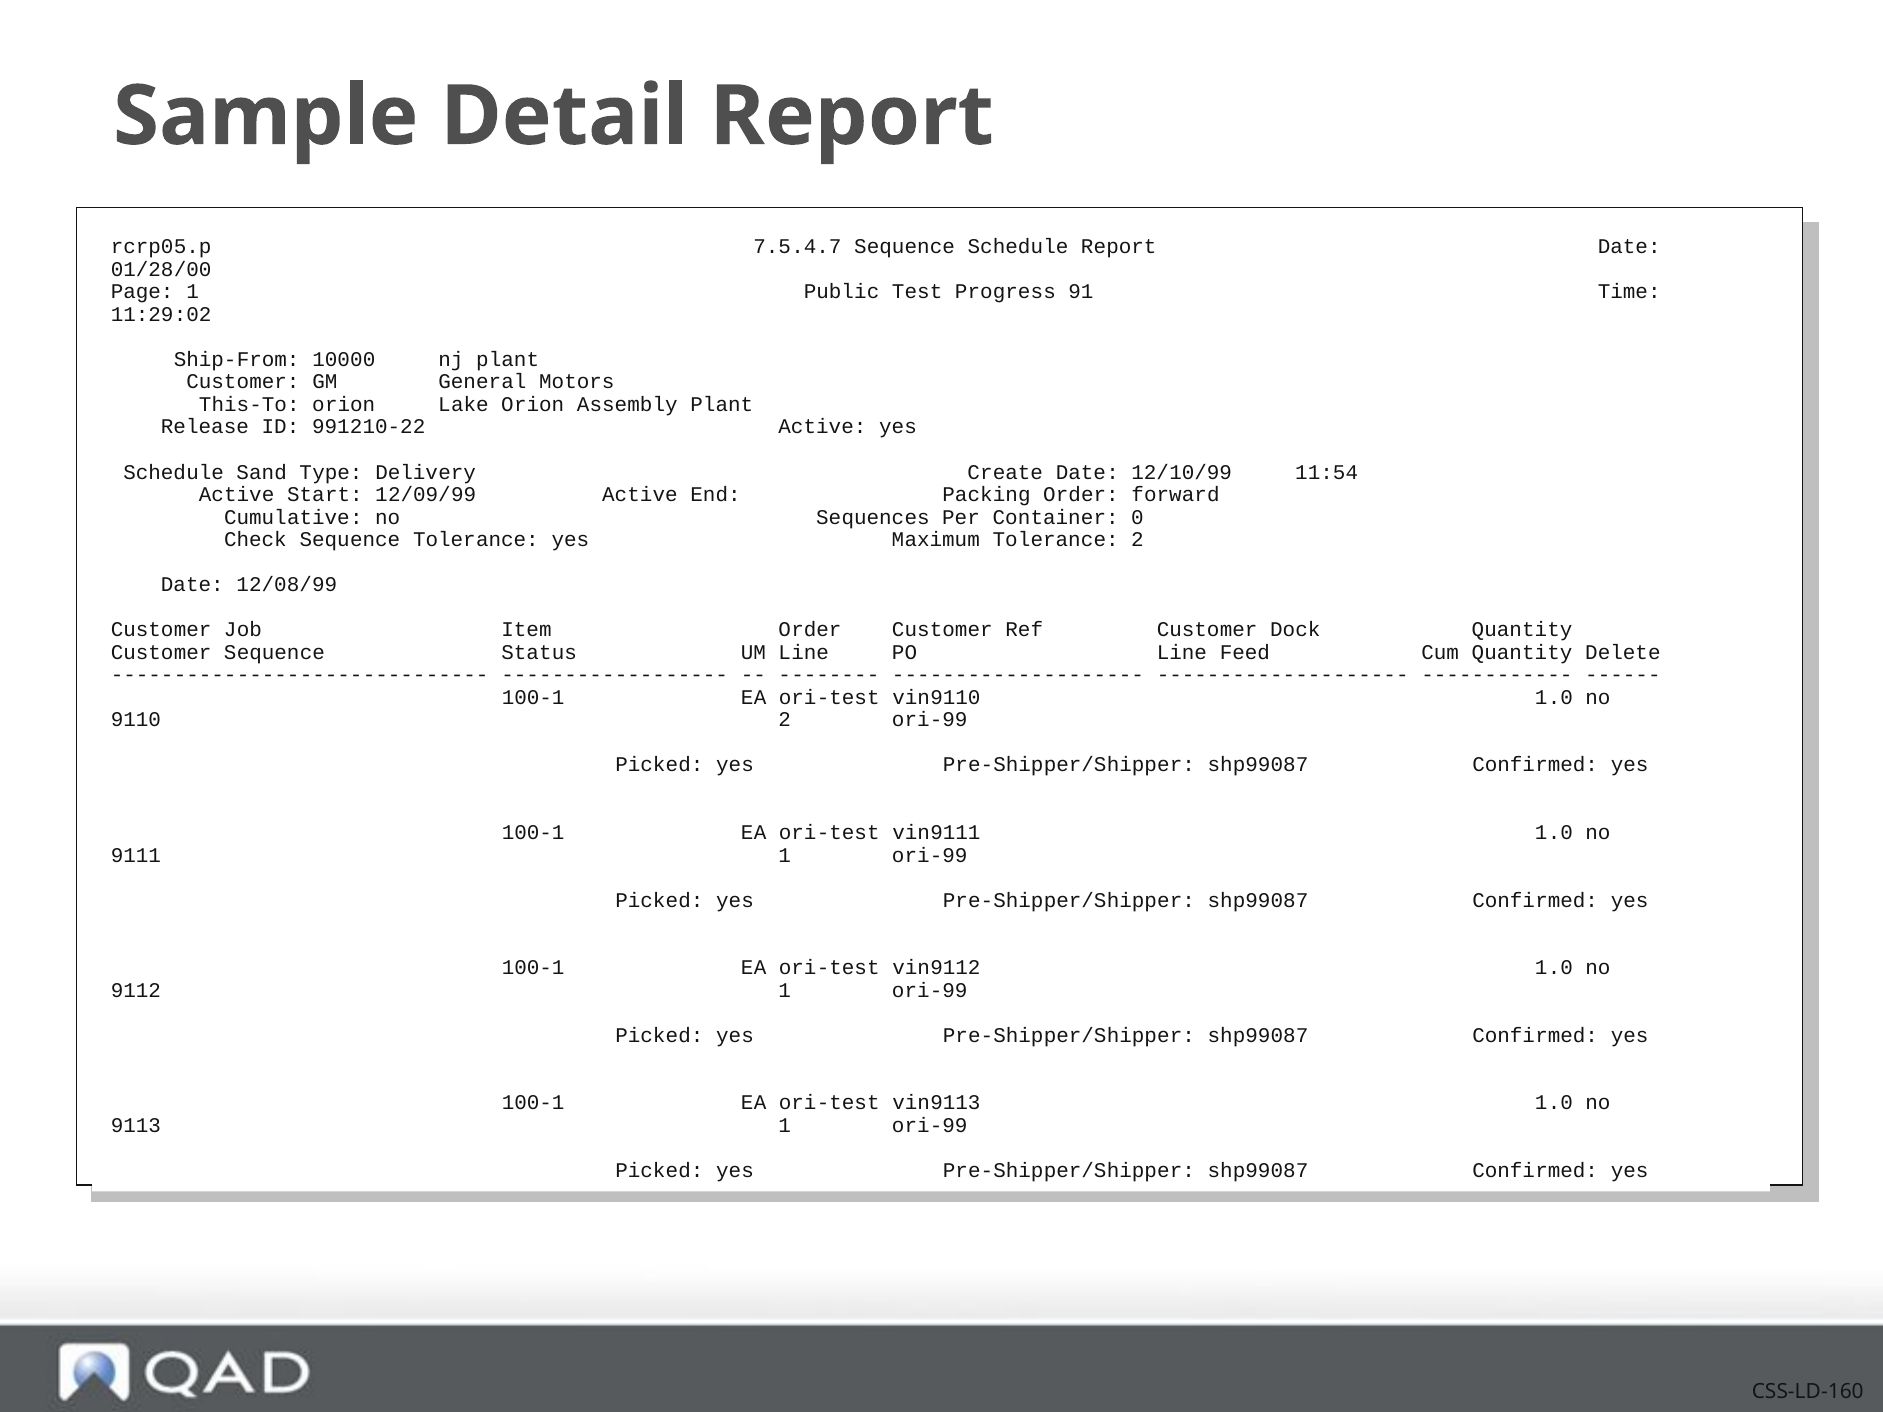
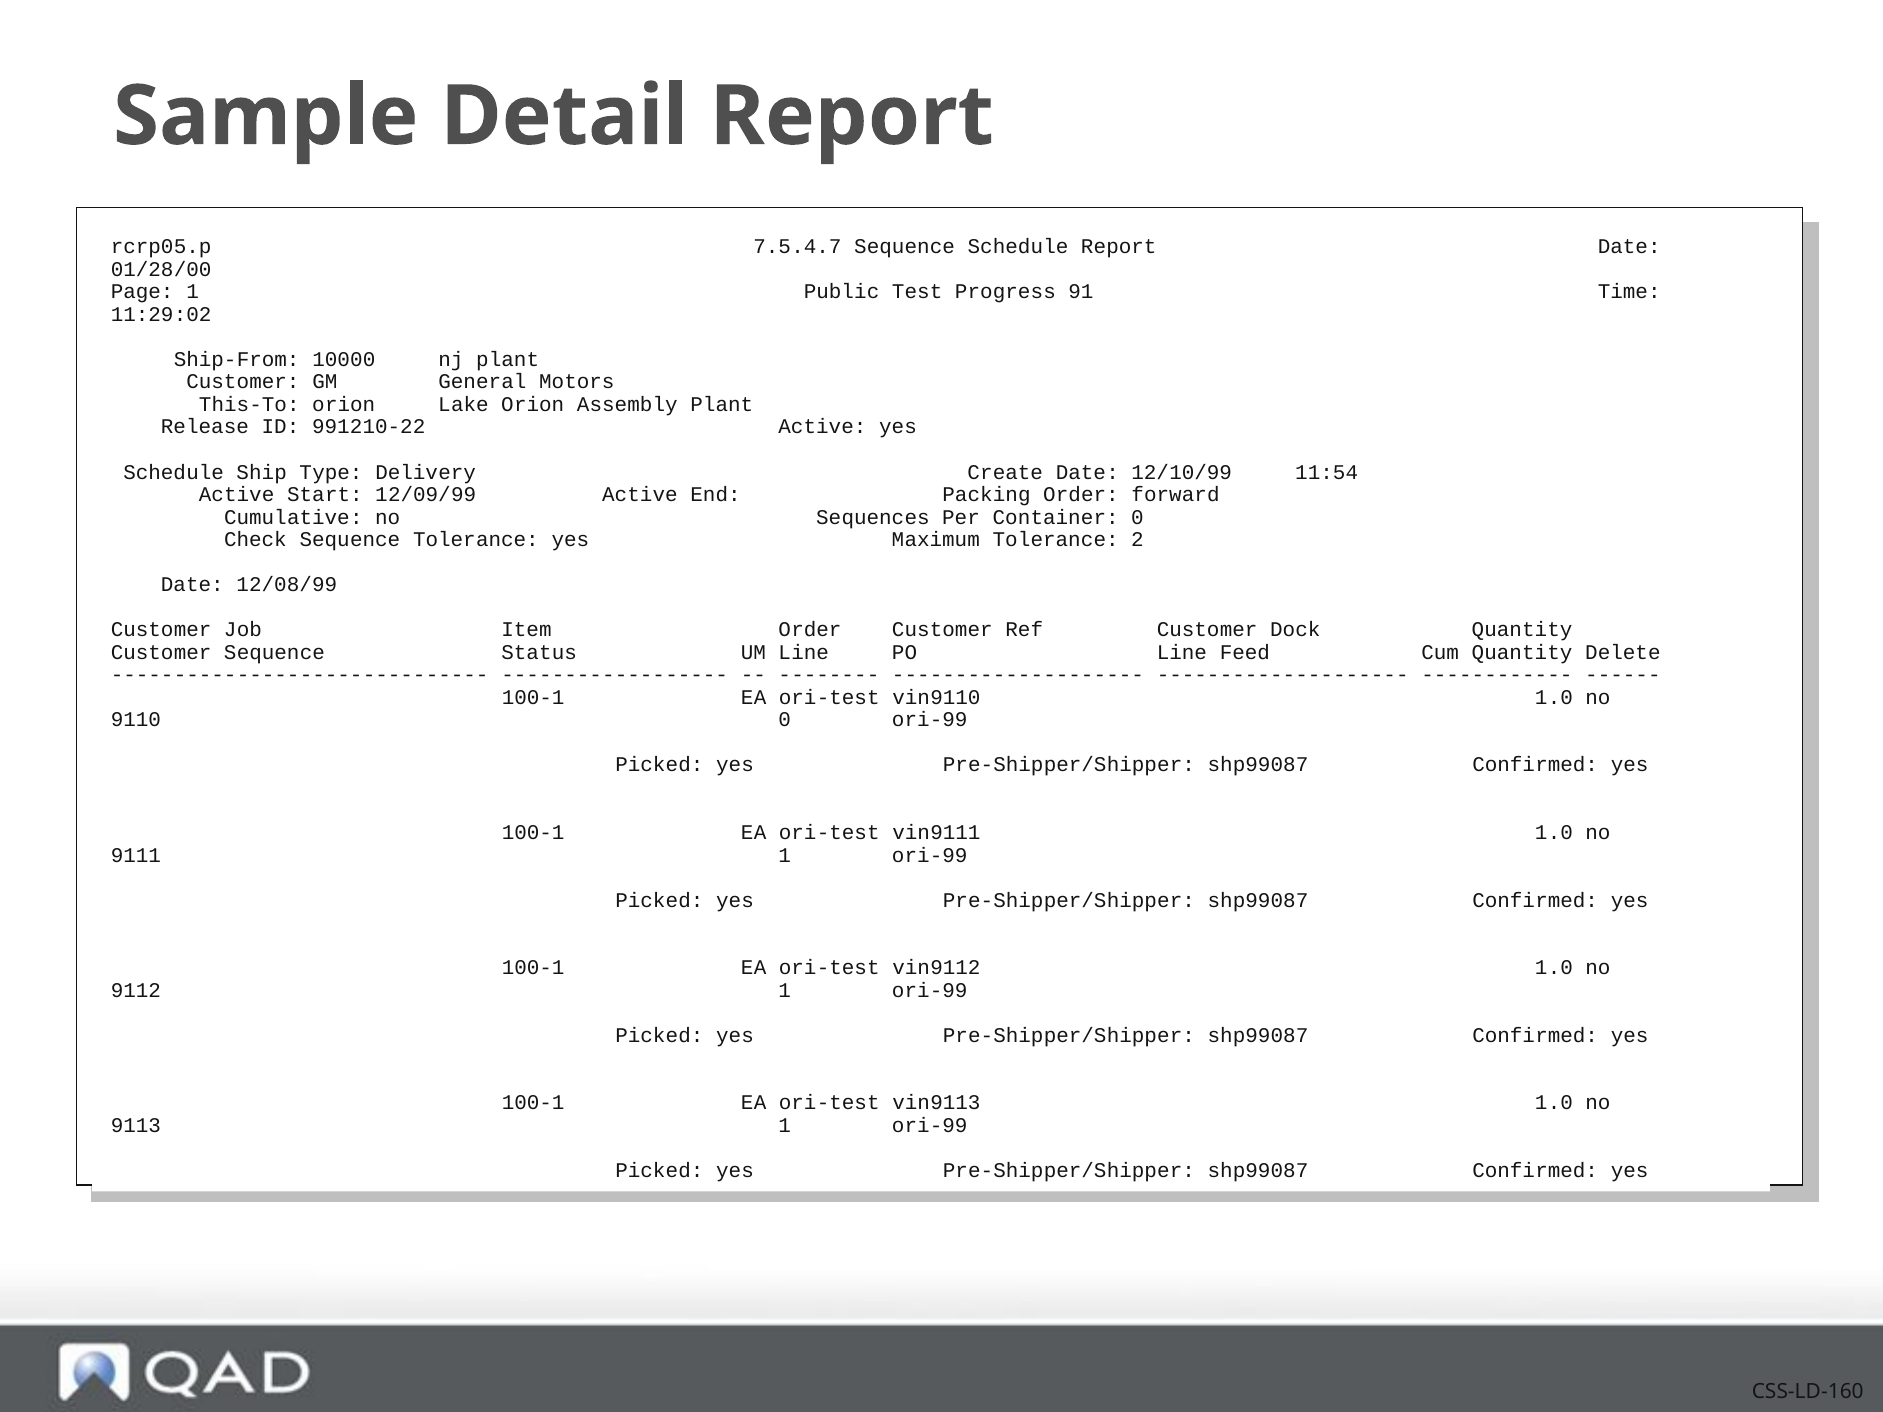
Sand: Sand -> Ship (262, 472)
9110 2: 2 -> 0 (785, 720)
